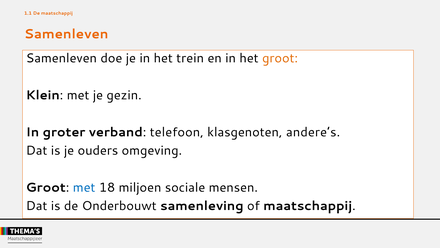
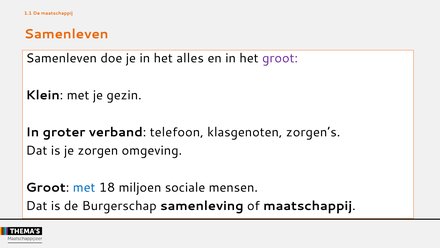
trein: trein -> alles (190, 58)
groot colour: orange -> purple (280, 58)
andere’s: andere’s -> zorgen’s (313, 132)
ouders: ouders -> zorgen (98, 150)
Onderbouwt: Onderbouwt -> Burgerschap (119, 206)
